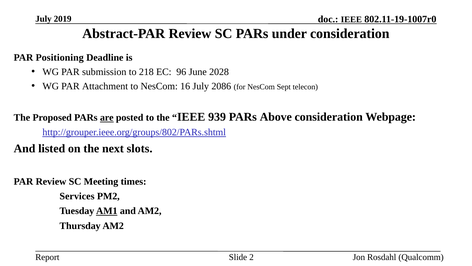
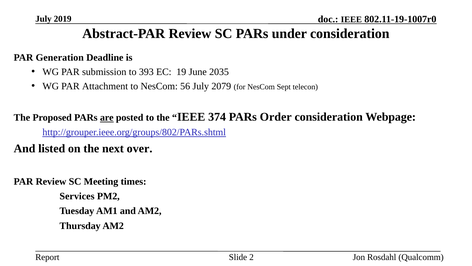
Positioning: Positioning -> Generation (60, 57)
218: 218 -> 393 (146, 72)
96: 96 -> 19 (181, 72)
2028: 2028 -> 2035 (219, 72)
16: 16 -> 56 (185, 86)
2086: 2086 -> 2079 (221, 86)
939: 939 -> 374 (217, 117)
Above: Above -> Order (276, 117)
slots: slots -> over (140, 148)
AM1 underline: present -> none (107, 211)
